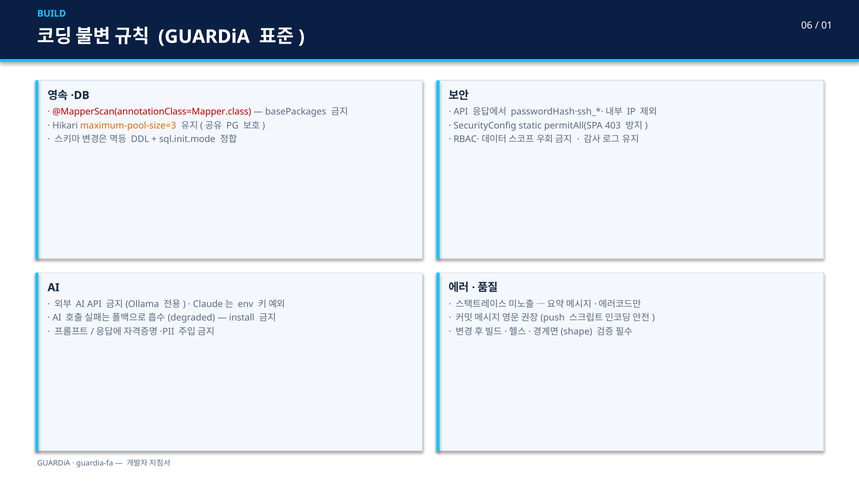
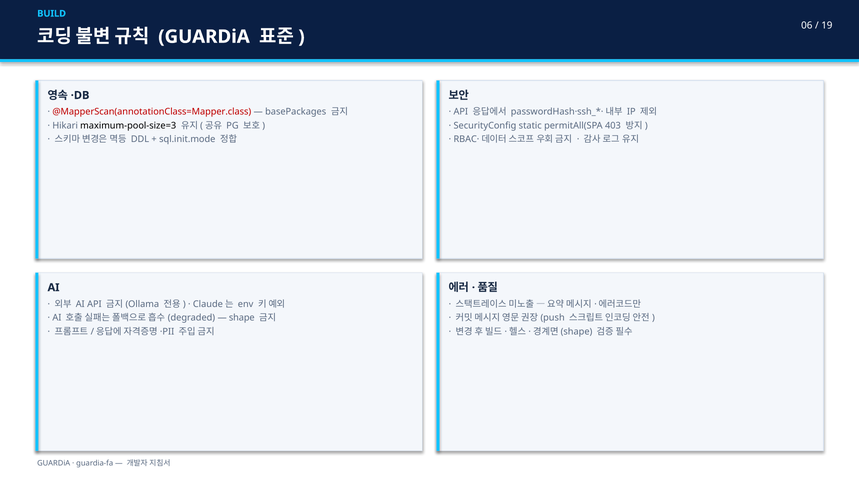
01: 01 -> 19 (827, 25)
maximum-pool-size=3 colour: orange -> black (128, 126)
install: install -> shape (242, 318)
